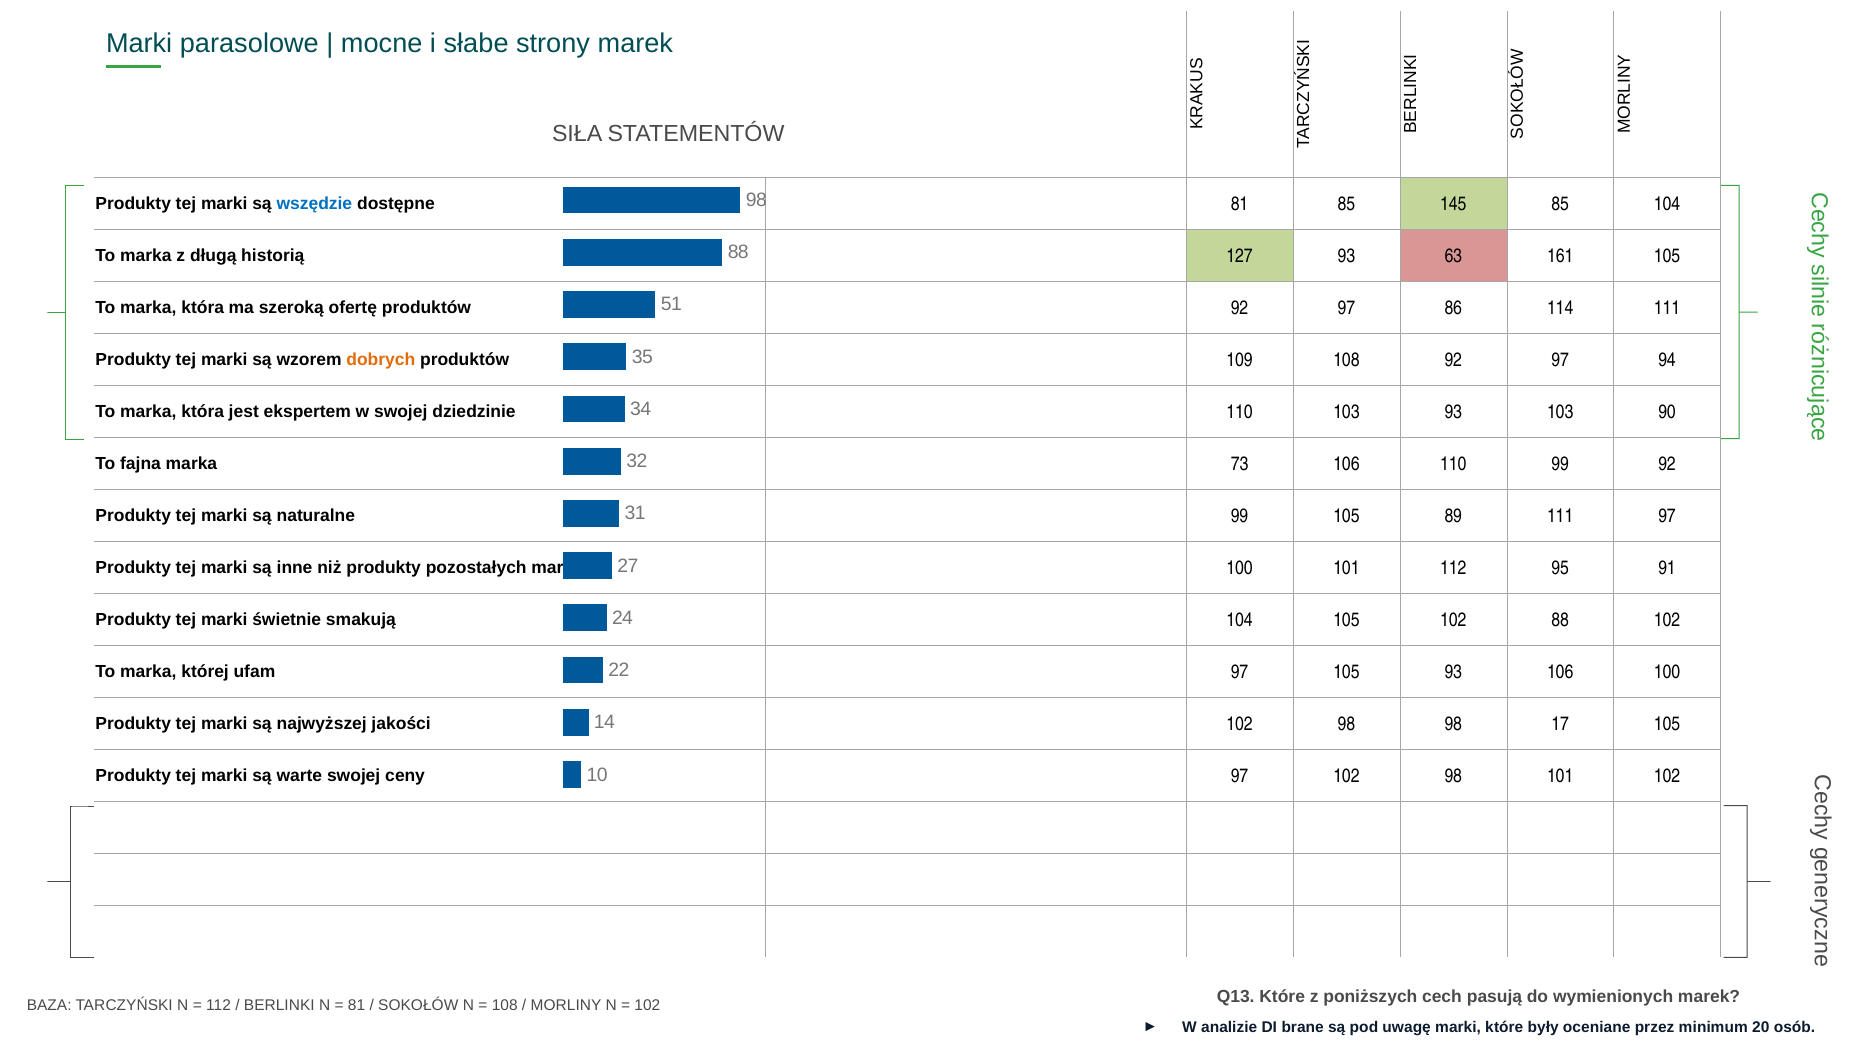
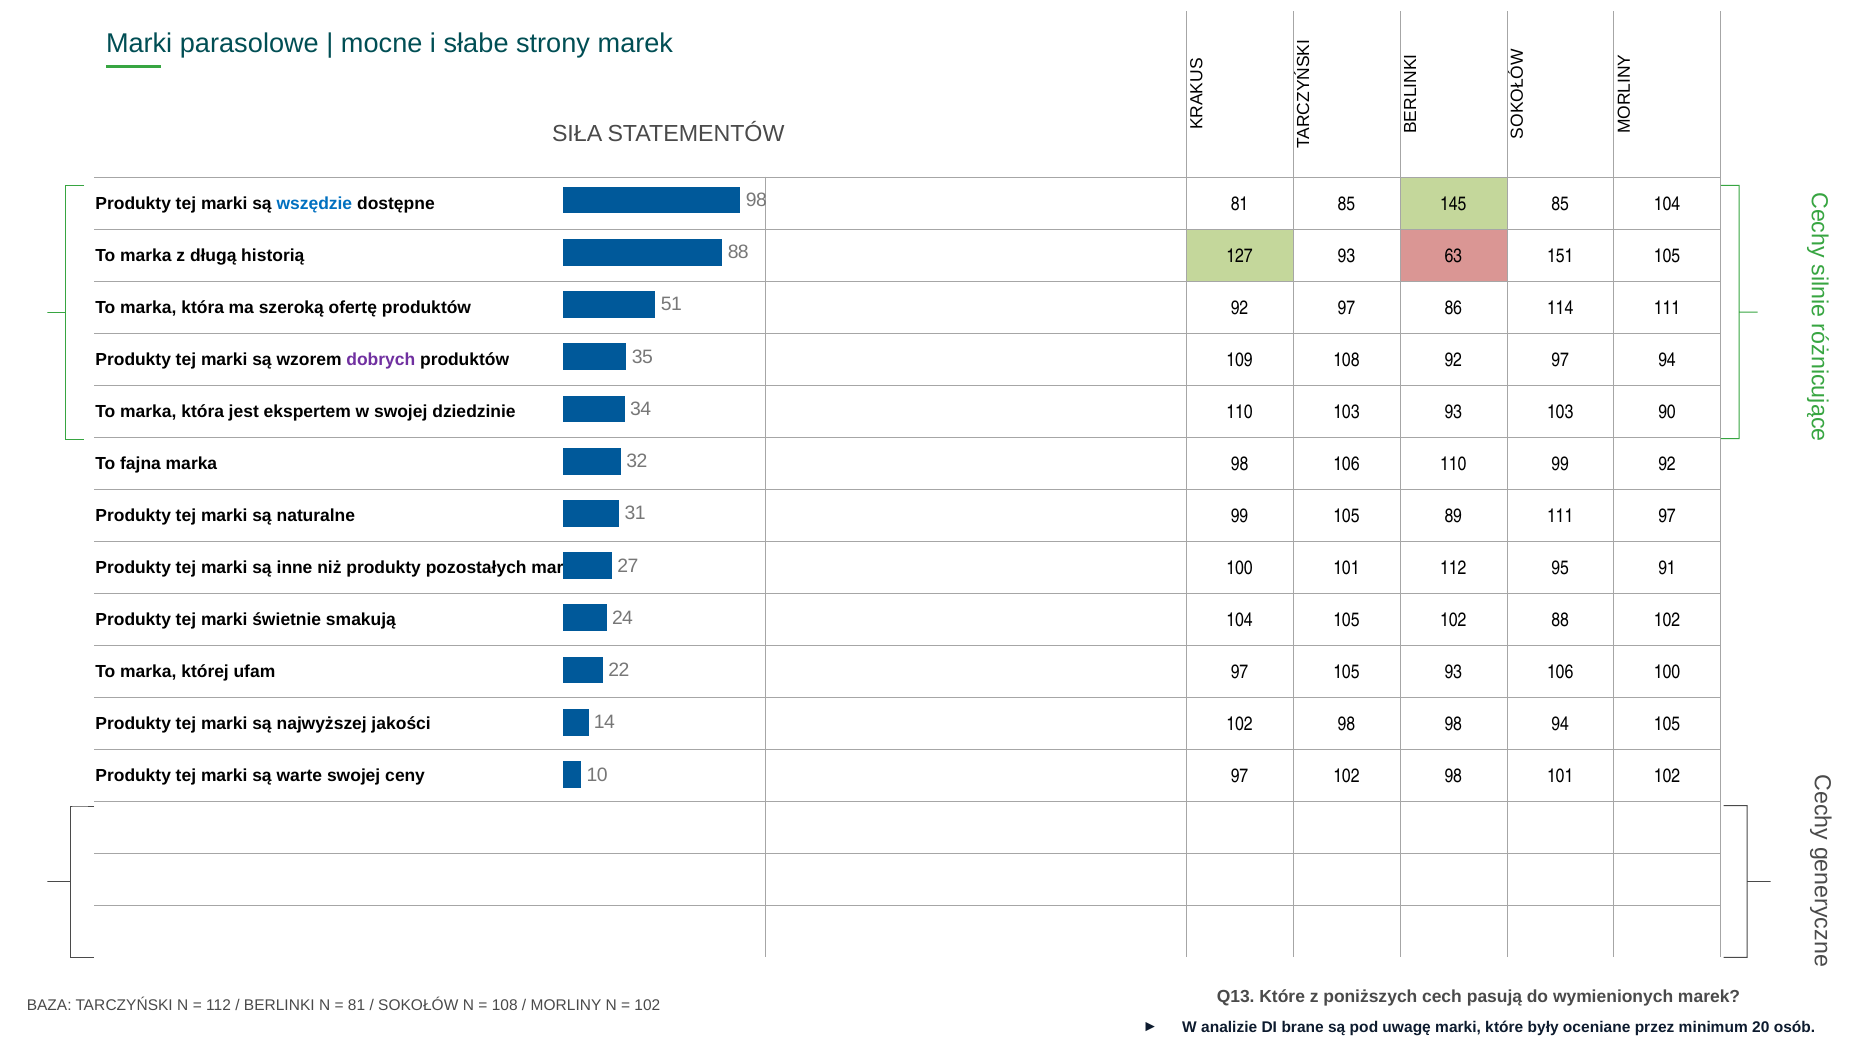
161: 161 -> 151 (1560, 256)
dobrych colour: orange -> purple (381, 360)
marka 73: 73 -> 98 (1240, 464)
98 17: 17 -> 94 (1560, 724)
